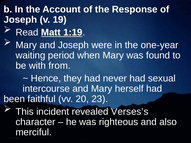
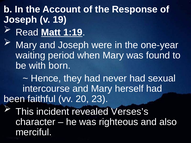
from: from -> born (60, 66)
